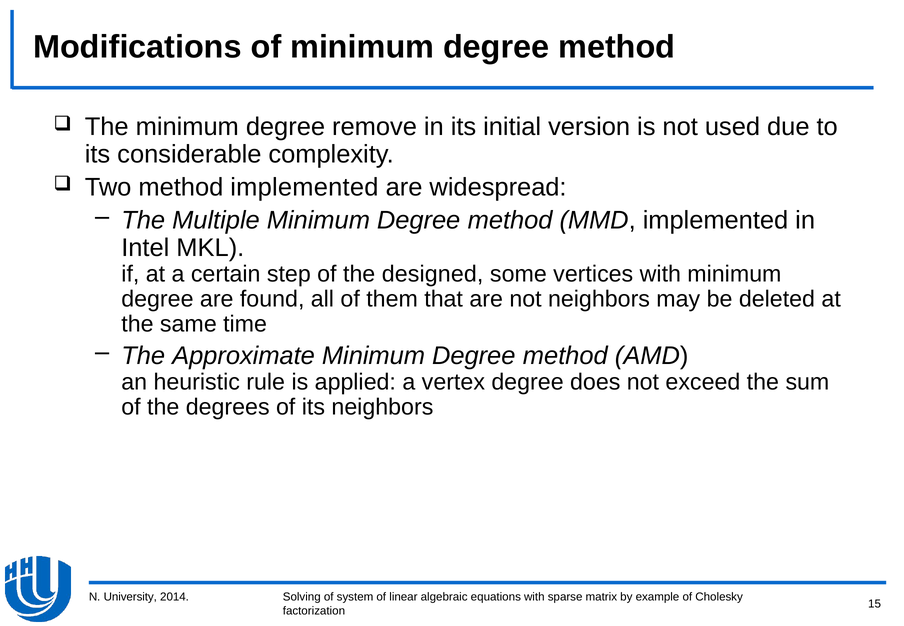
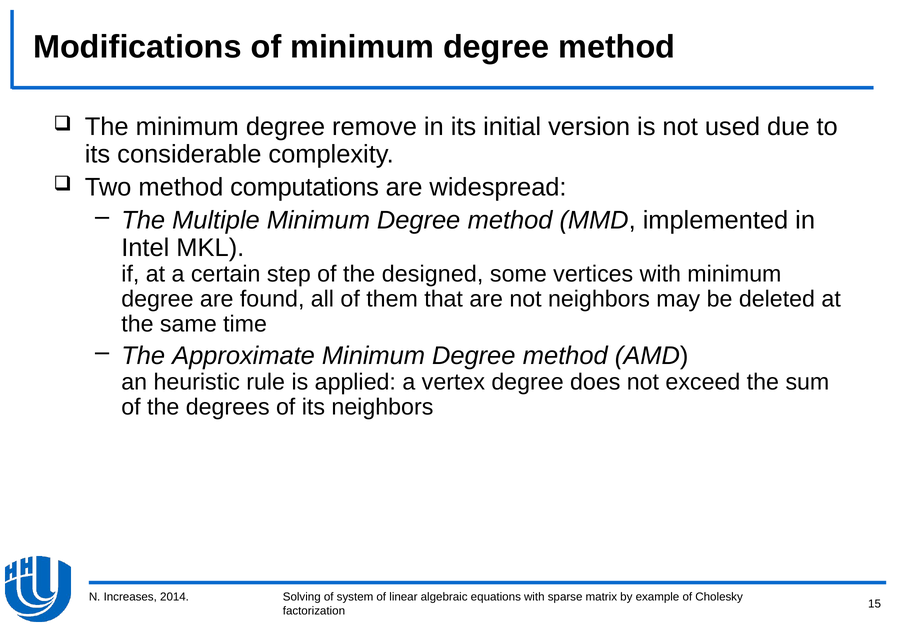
method implemented: implemented -> computations (305, 187)
University: University -> Increases (130, 597)
